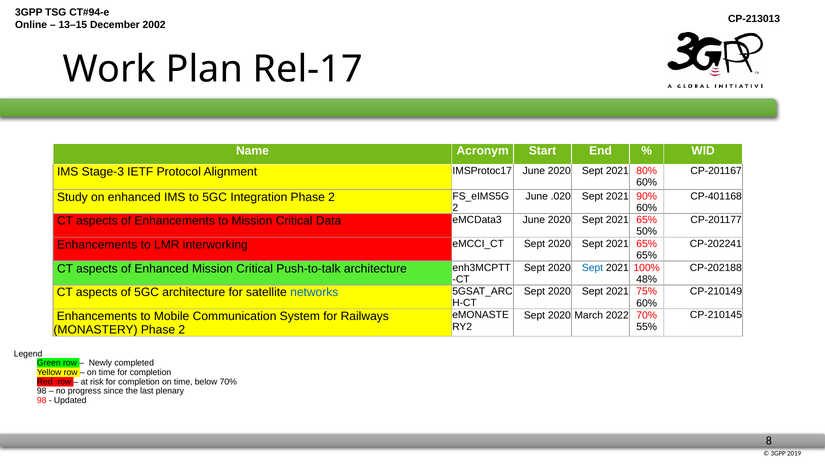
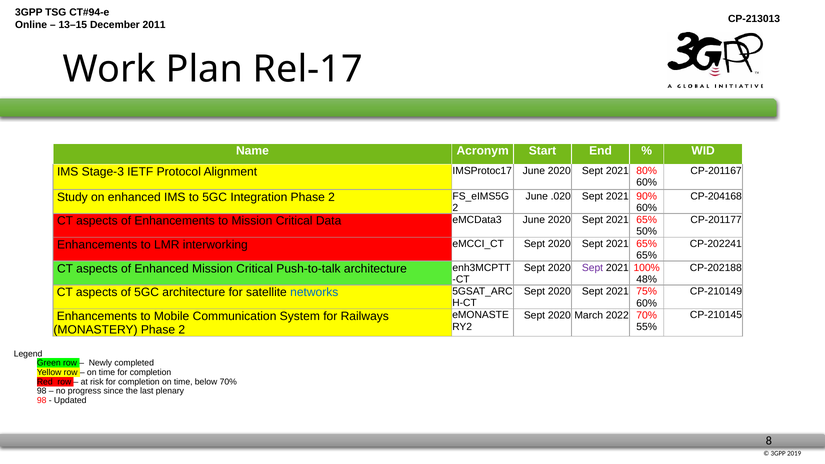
2002: 2002 -> 2011 (154, 25)
CP-401168: CP-401168 -> CP-204168 (716, 196)
Sept colour: blue -> purple (593, 268)
